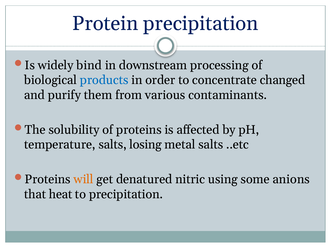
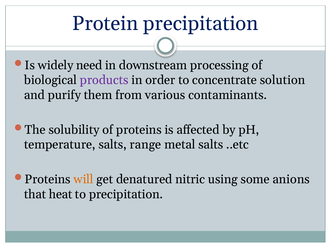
bind: bind -> need (89, 65)
products colour: blue -> purple (104, 80)
changed: changed -> solution (282, 80)
losing: losing -> range (145, 145)
